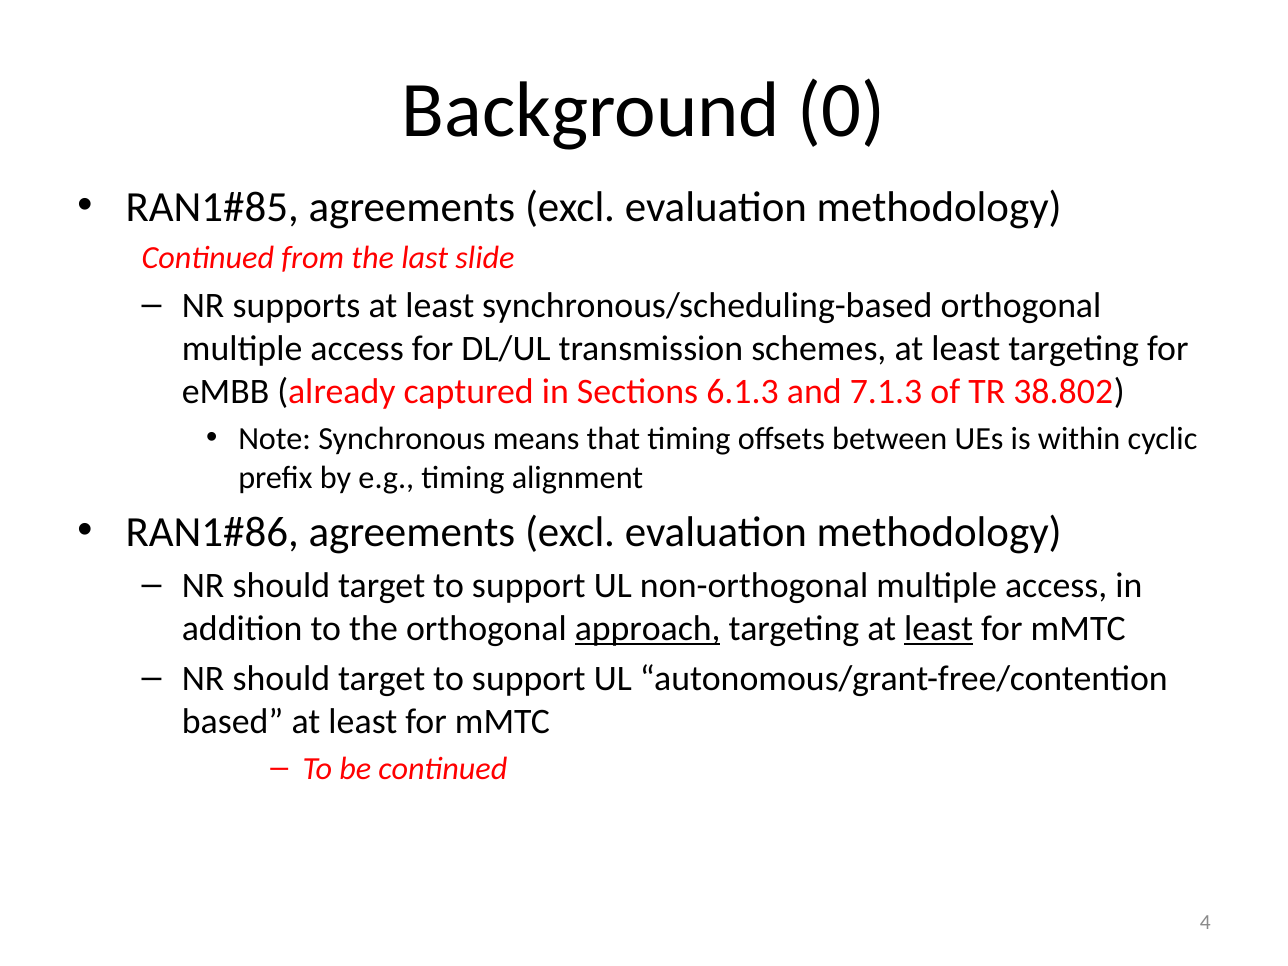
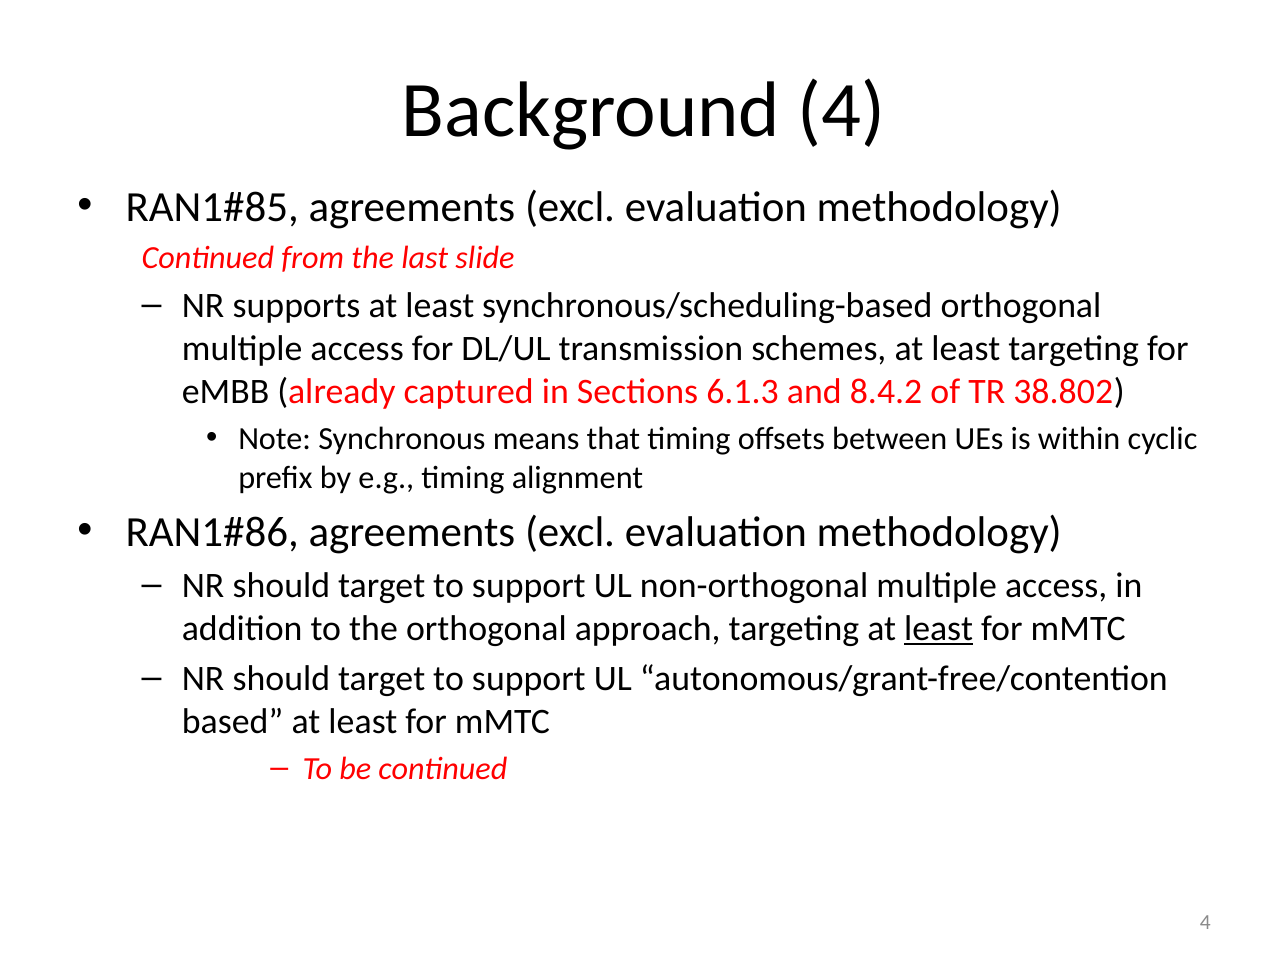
Background 0: 0 -> 4 (842, 111)
7.1.3: 7.1.3 -> 8.4.2 (886, 392)
approach underline: present -> none (648, 629)
